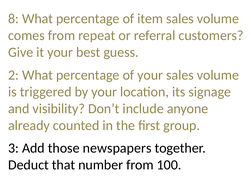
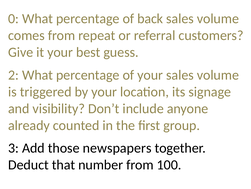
8: 8 -> 0 (14, 19)
item: item -> back (150, 19)
